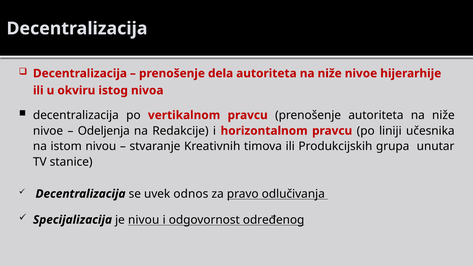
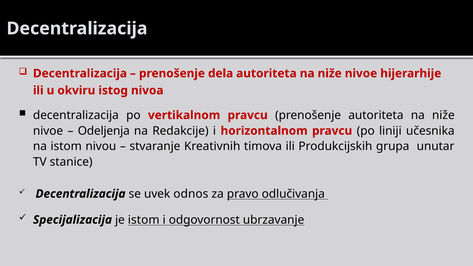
je nivou: nivou -> istom (144, 220)
određenog: određenog -> ubrzavanje (274, 220)
